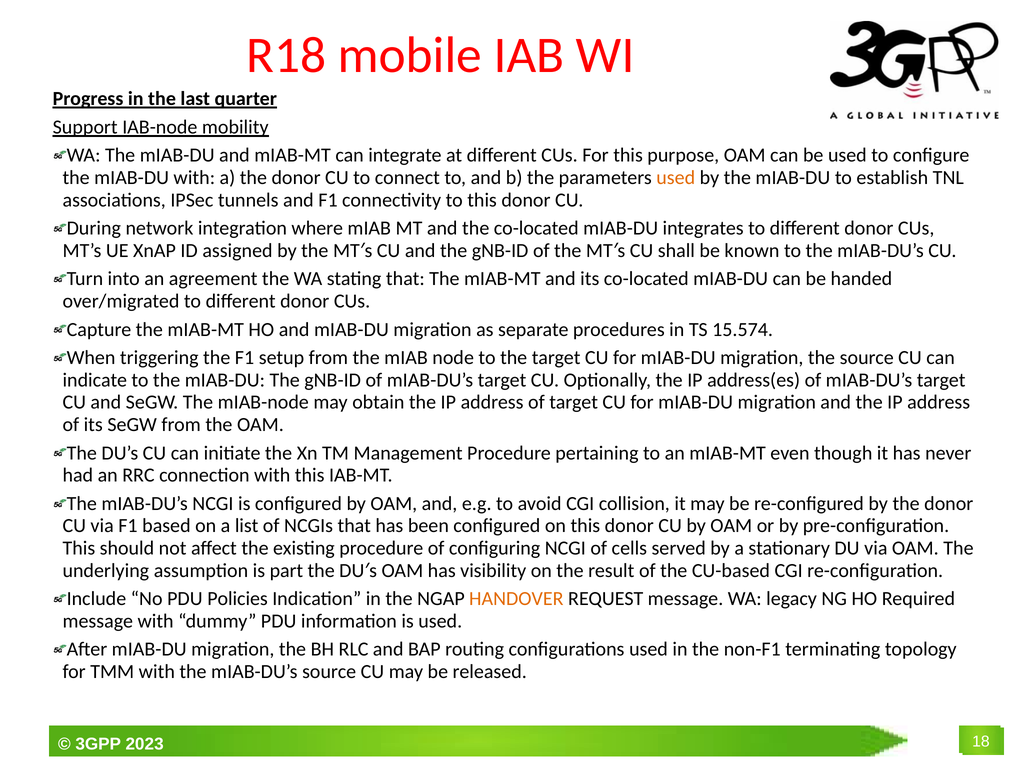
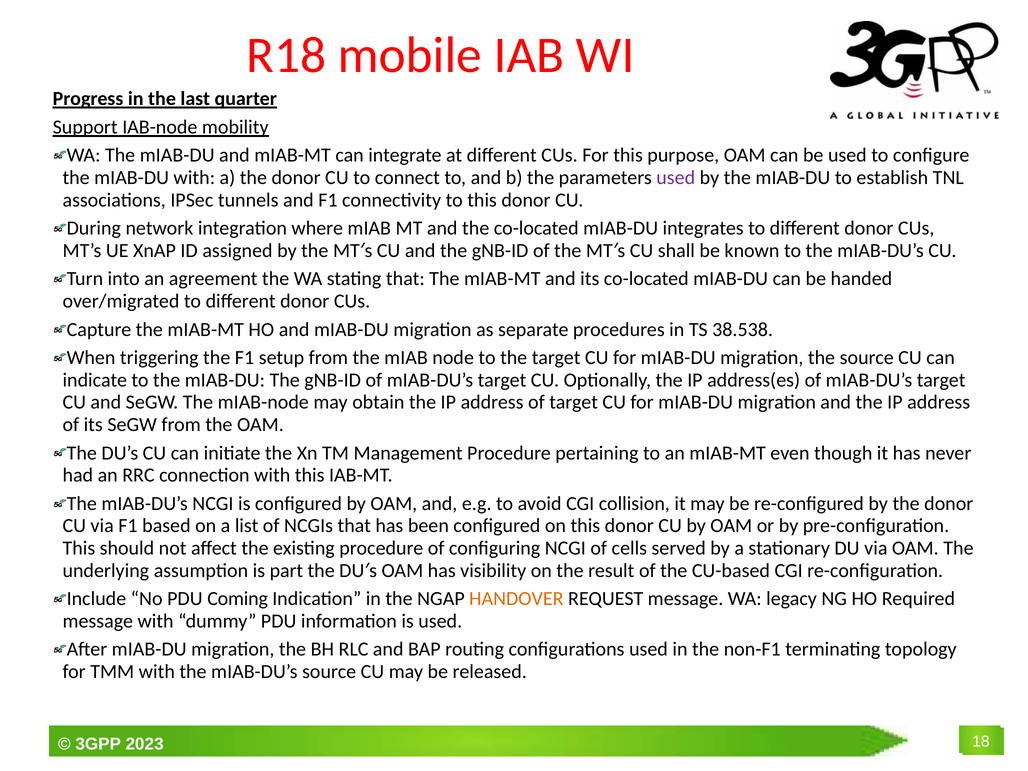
used colour: orange -> purple (676, 178)
15.574: 15.574 -> 38.538 (743, 329)
Policies: Policies -> Coming (238, 599)
